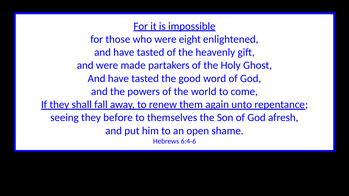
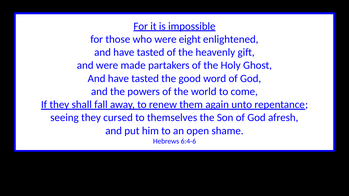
before: before -> cursed (118, 118)
